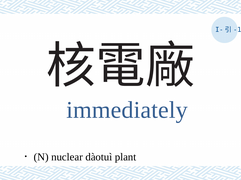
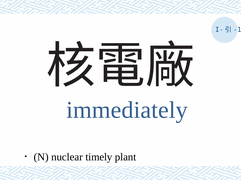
dàotuì: dàotuì -> timely (99, 158)
